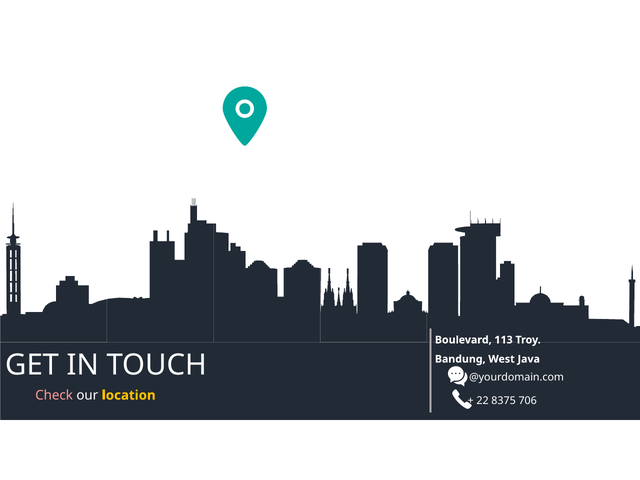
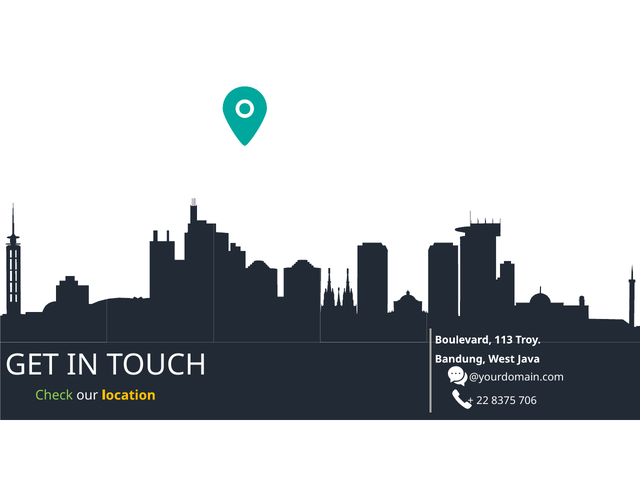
Check colour: pink -> light green (54, 395)
